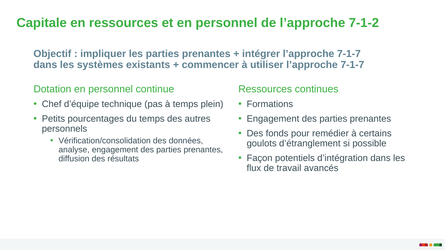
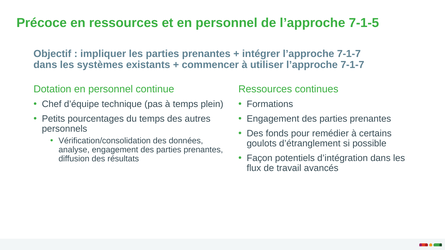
Capitale: Capitale -> Précoce (42, 23)
7-1-2: 7-1-2 -> 7-1-5 (364, 23)
